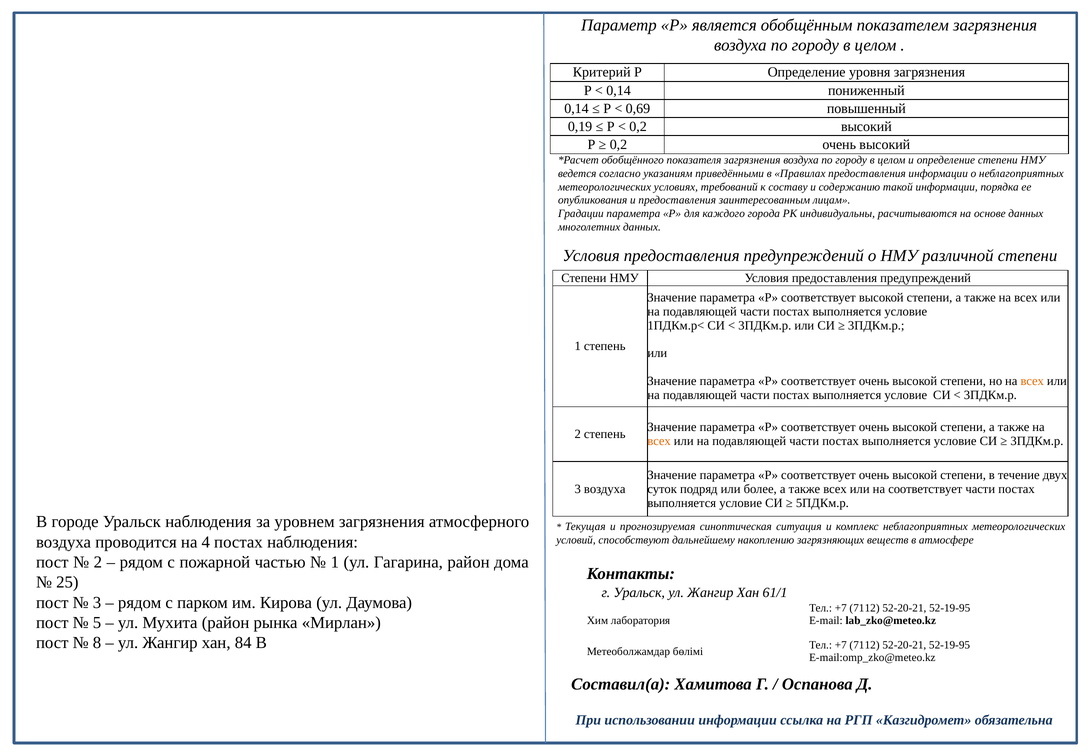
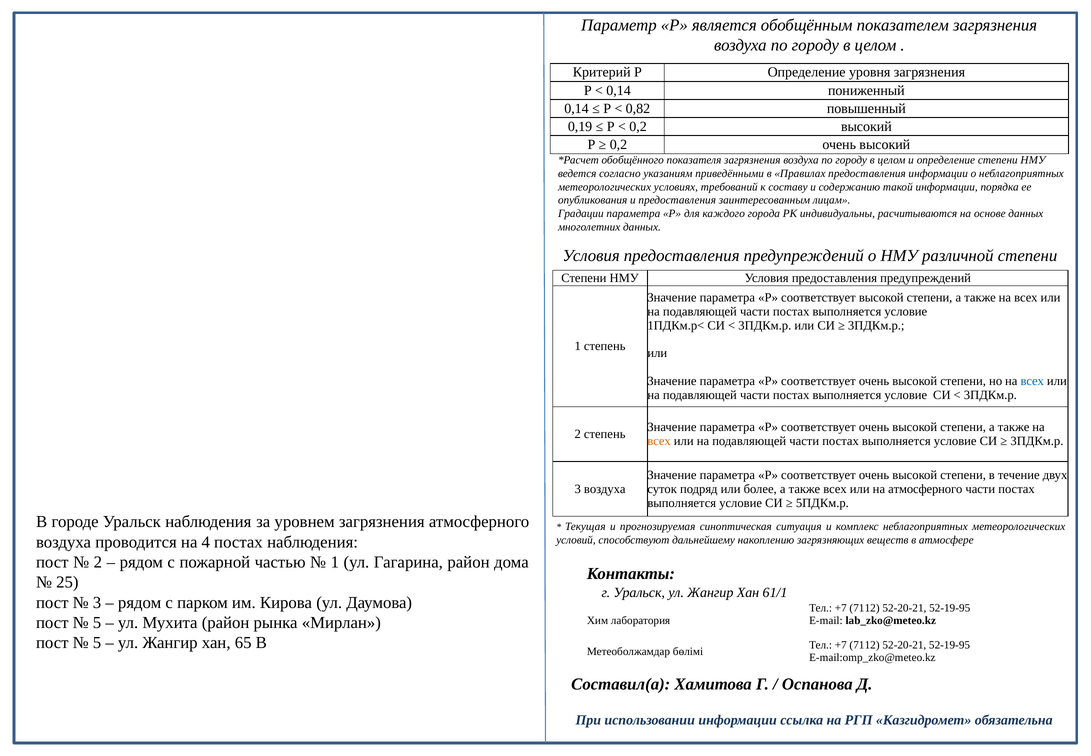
0,69: 0,69 -> 0,82 (638, 108)
всех colour: orange -> blue (1032, 381)
на соответствует: соответствует -> атмосферного (925, 488)
8: 8 -> 5 (97, 642)
84: 84 -> 65 (243, 642)
